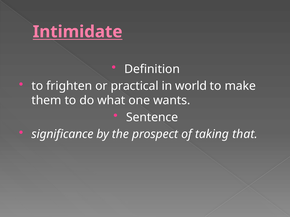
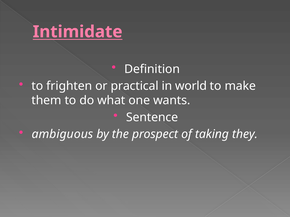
significance: significance -> ambiguous (62, 134)
that: that -> they (245, 134)
